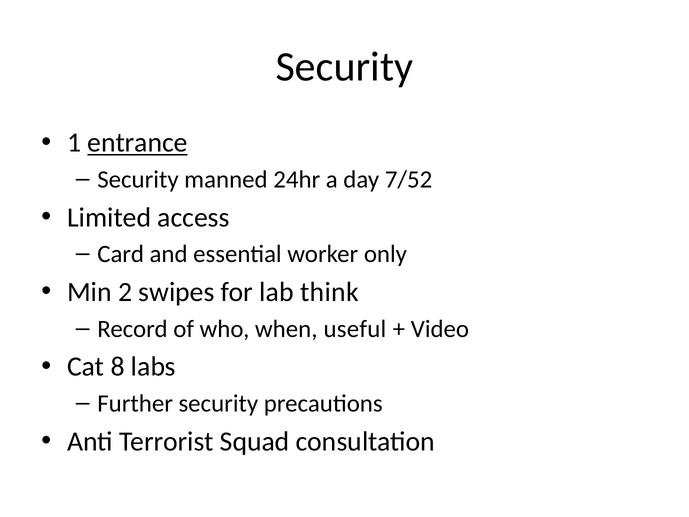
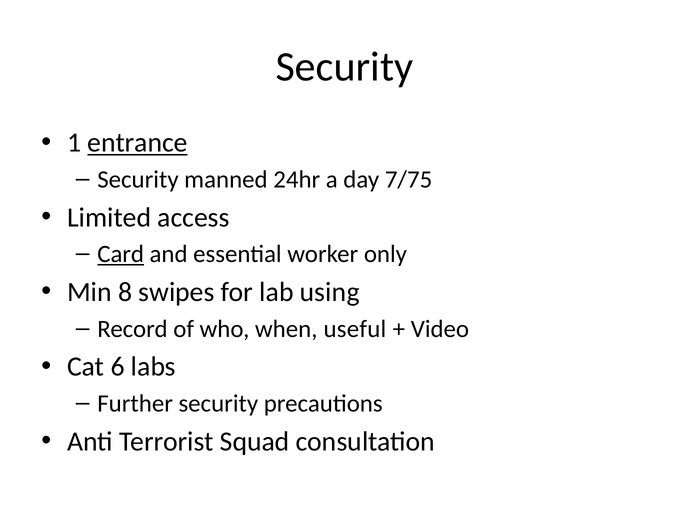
7/52: 7/52 -> 7/75 (409, 179)
Card underline: none -> present (121, 254)
2: 2 -> 8 (125, 292)
think: think -> using (330, 292)
8: 8 -> 6 (118, 367)
